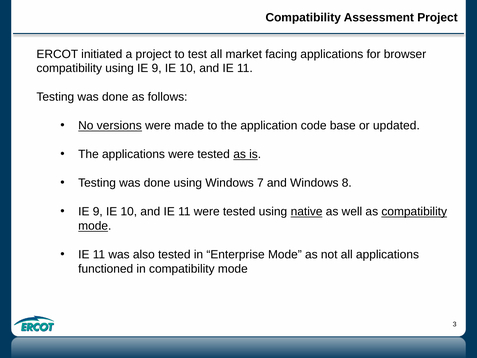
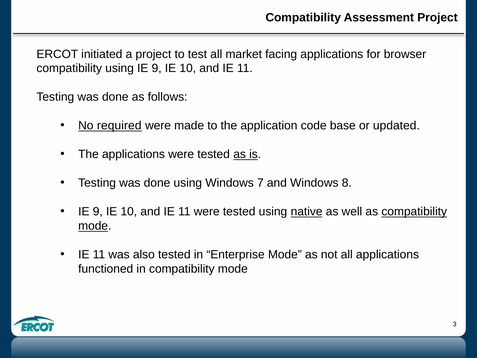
versions: versions -> required (119, 126)
